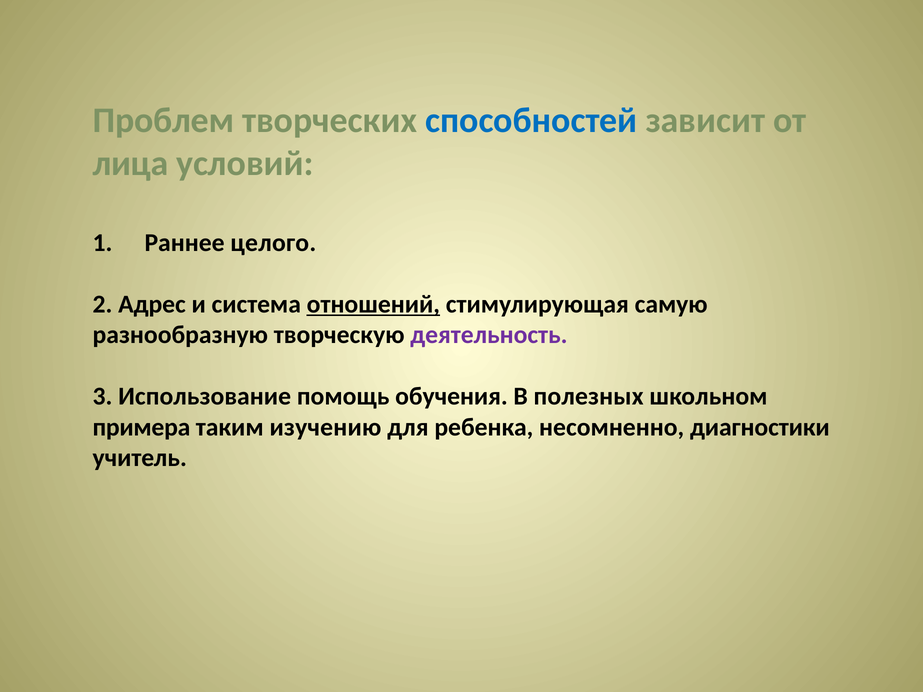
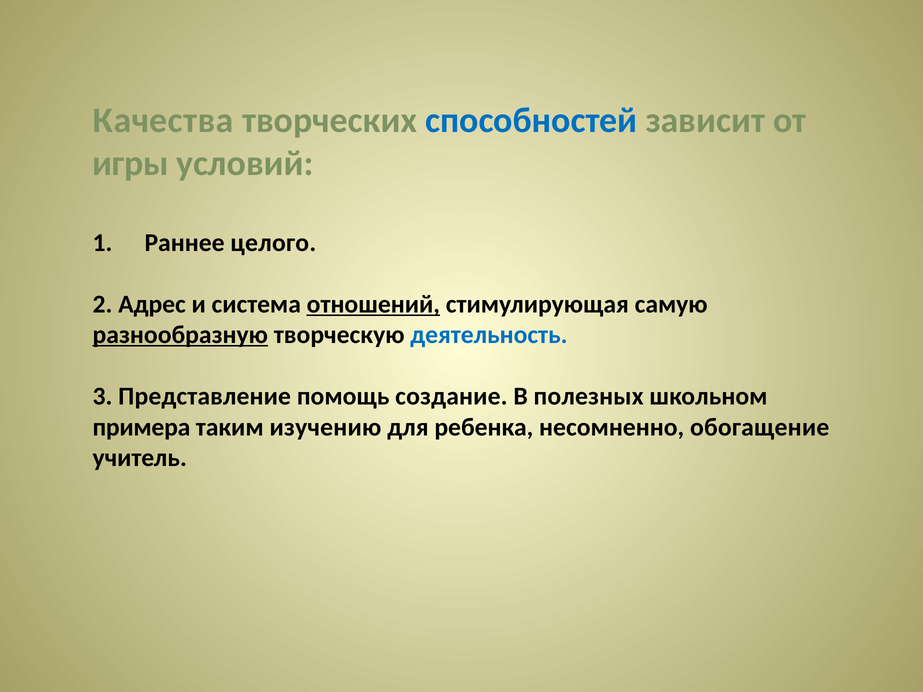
Проблем: Проблем -> Качества (163, 120)
лица: лица -> игры (131, 163)
разнообразную underline: none -> present (180, 335)
деятельность colour: purple -> blue (489, 335)
Использование: Использование -> Представление (205, 397)
обучения: обучения -> создание (451, 397)
диагностики: диагностики -> обогащение (760, 427)
